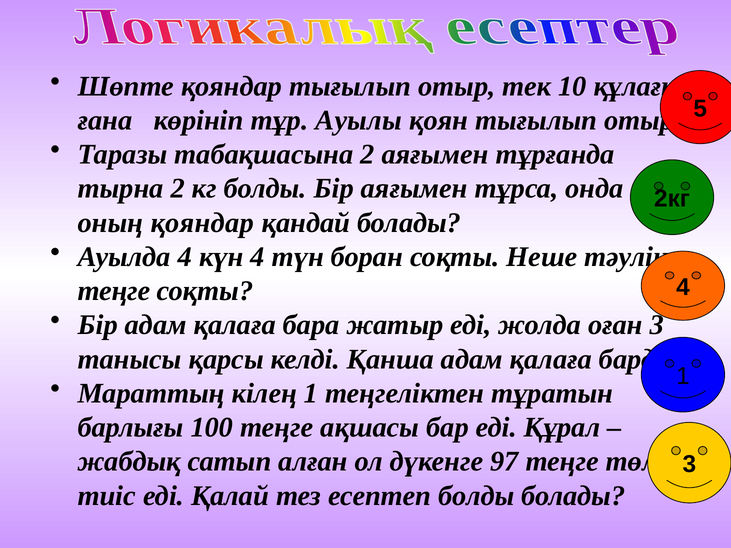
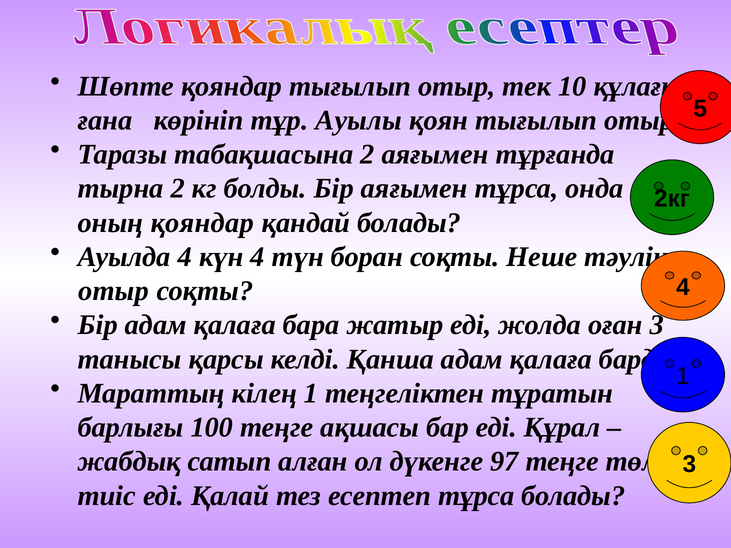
теңге: теңге -> отыр (114, 291)
есептеп болды: болды -> тұрса (476, 496)
